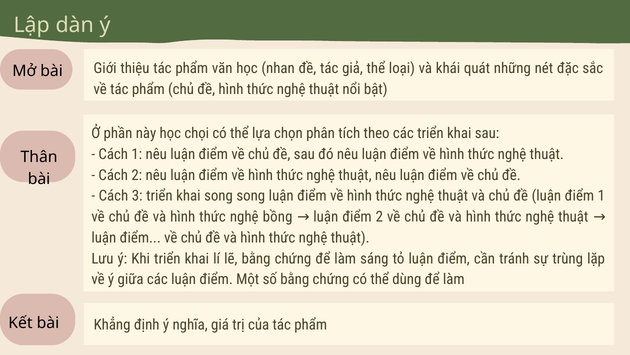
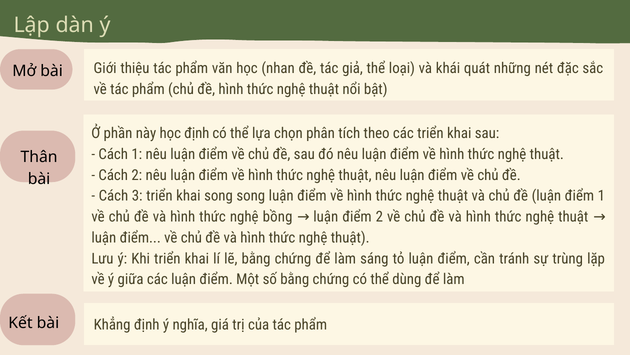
học chọi: chọi -> định (197, 133)
